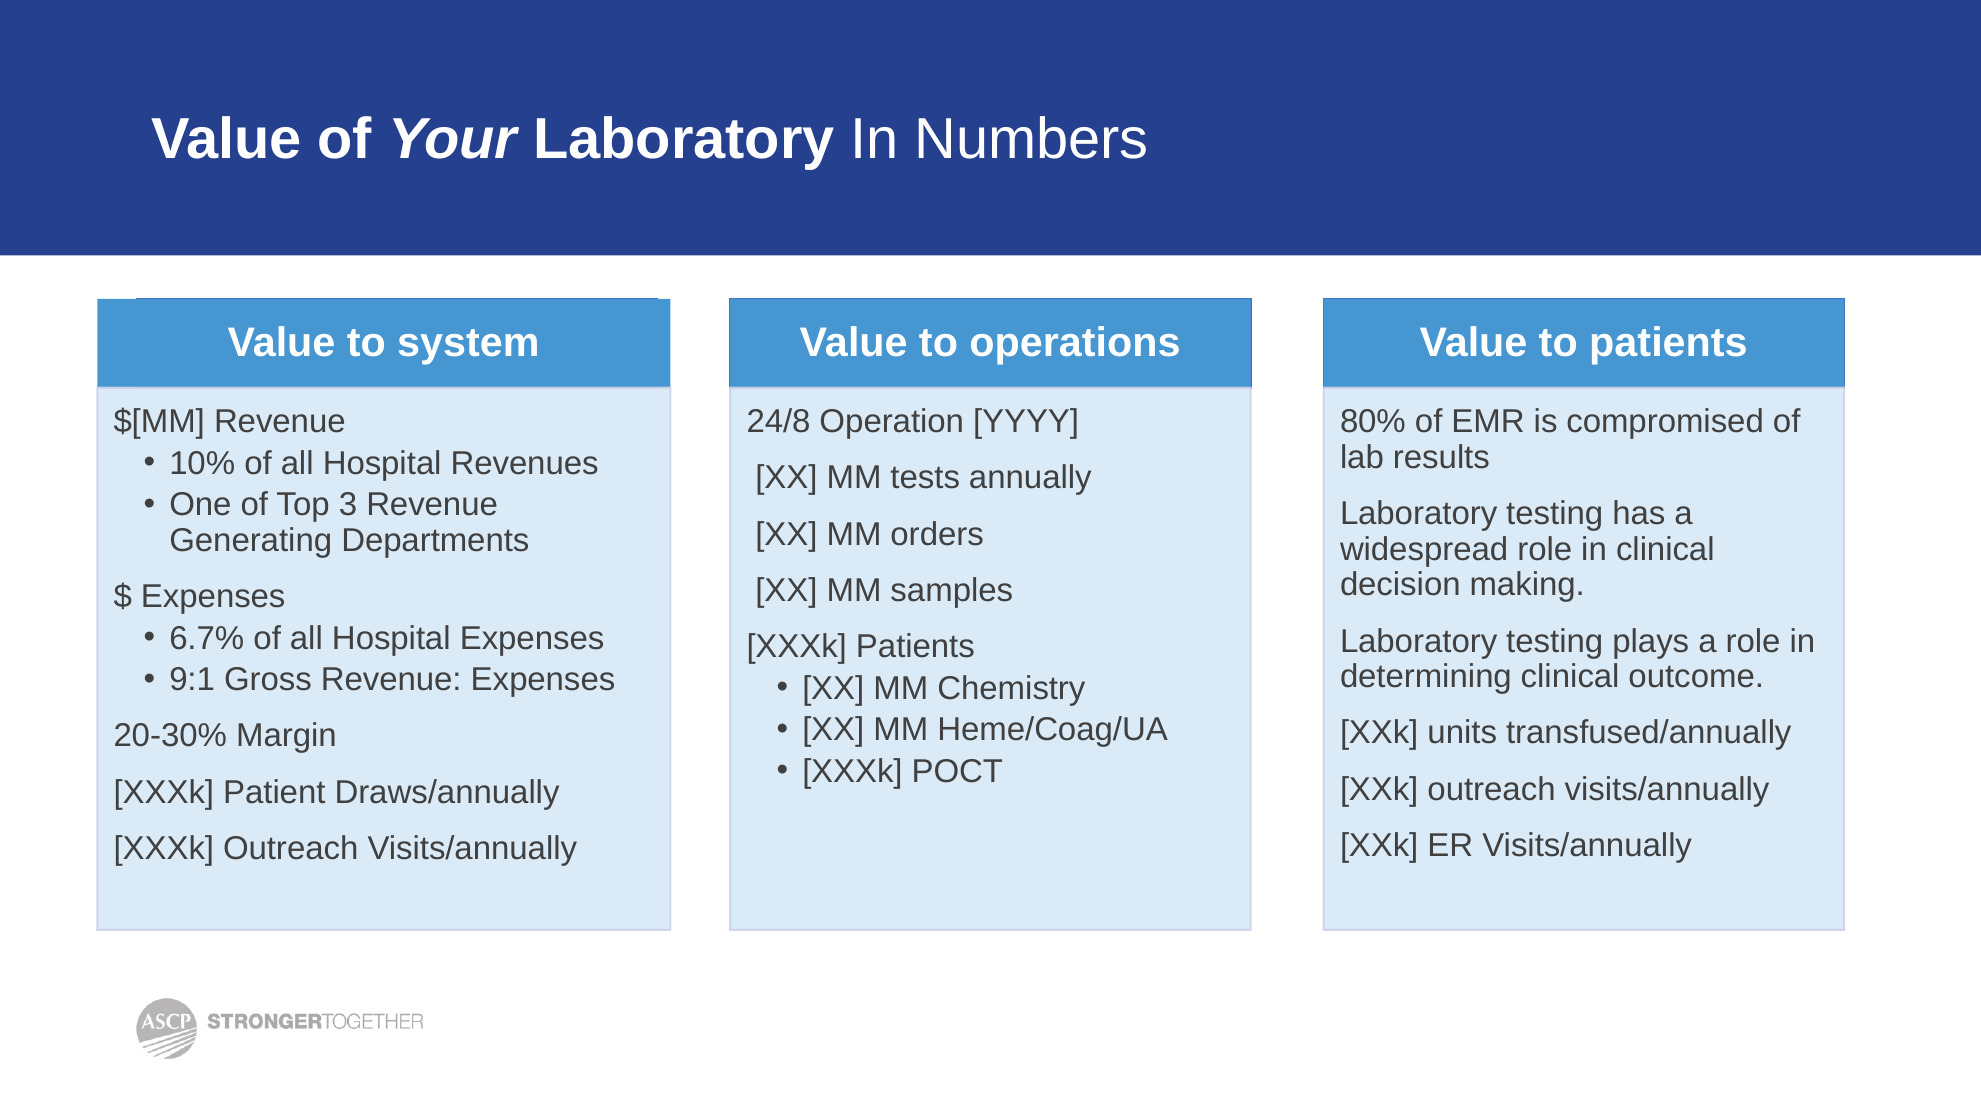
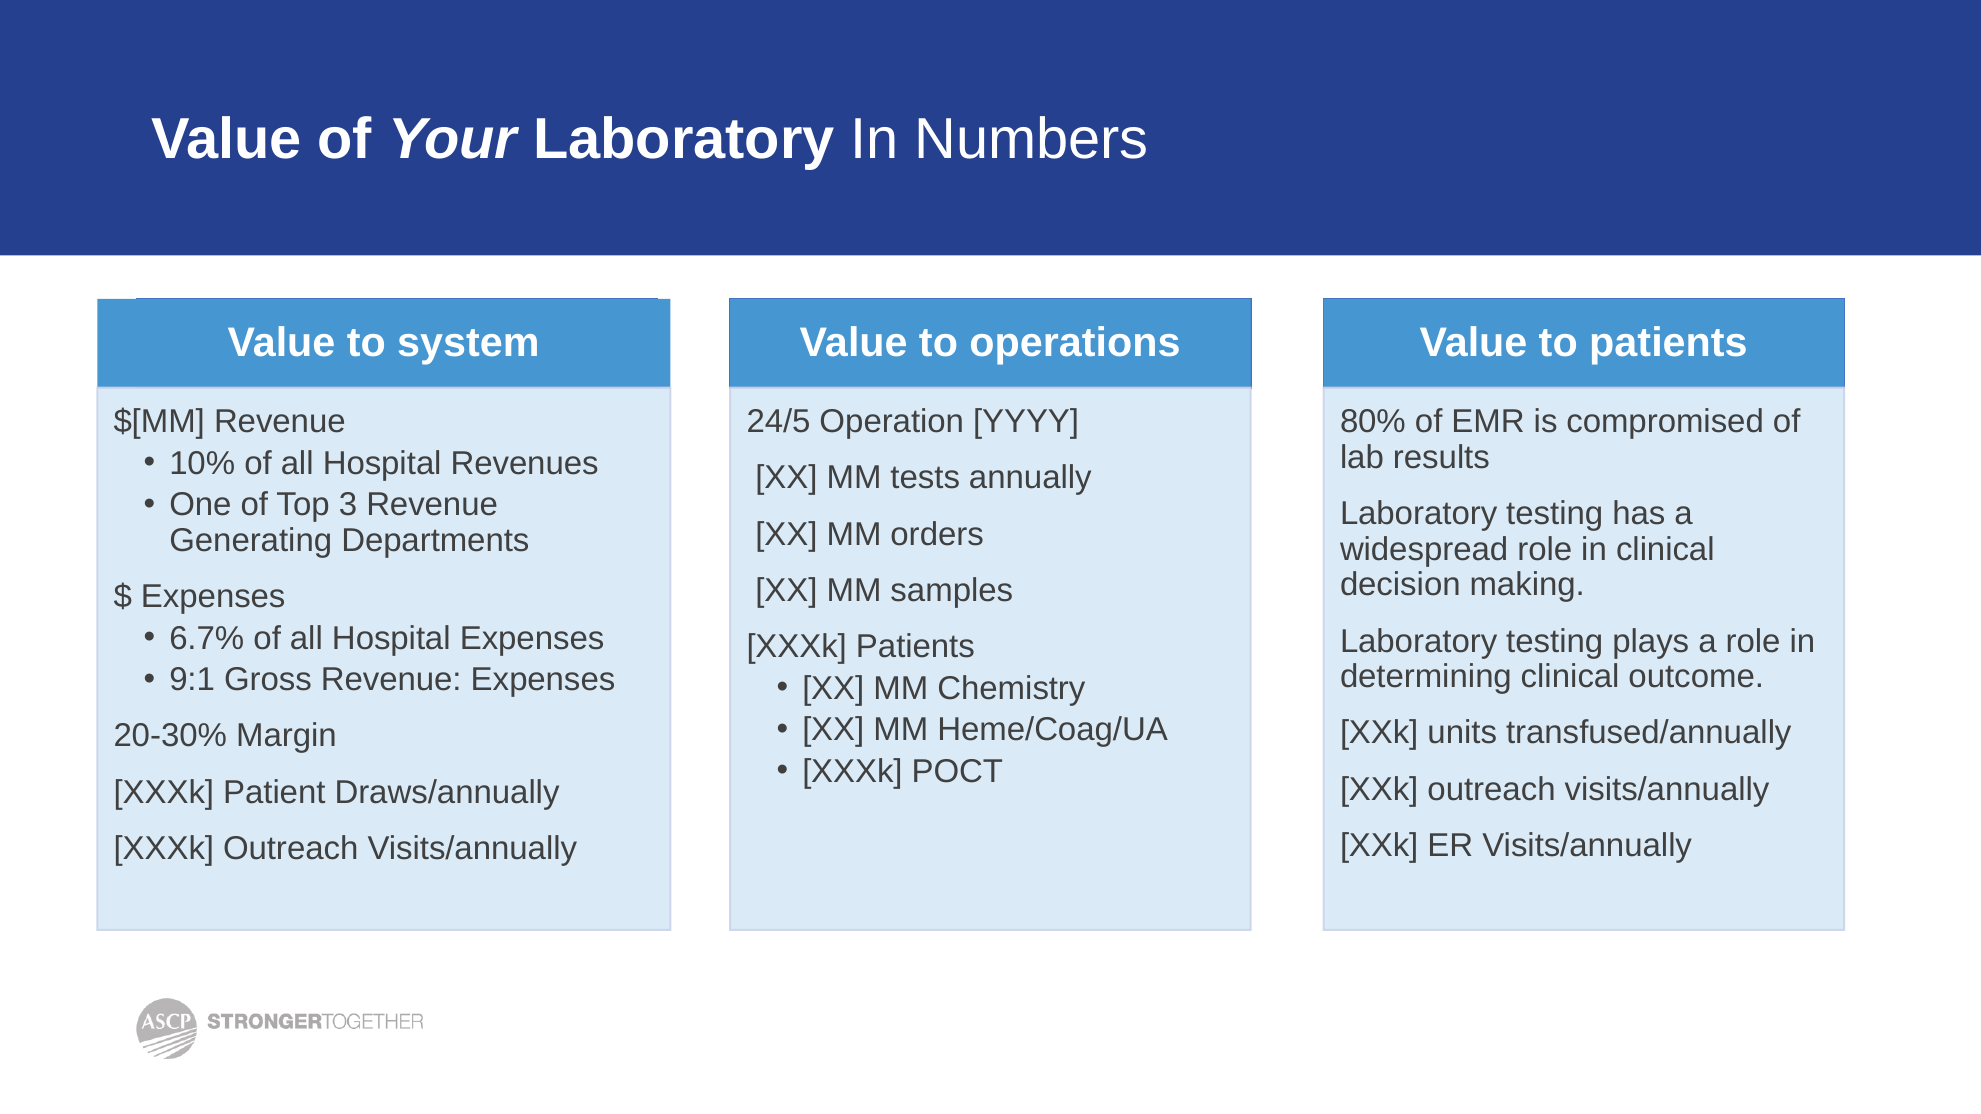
24/8: 24/8 -> 24/5 (779, 422)
